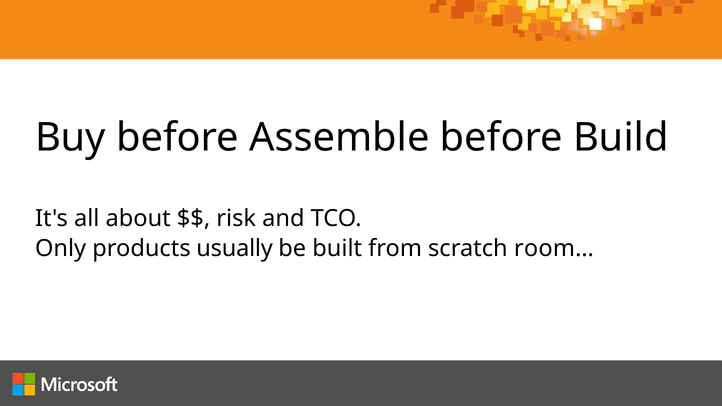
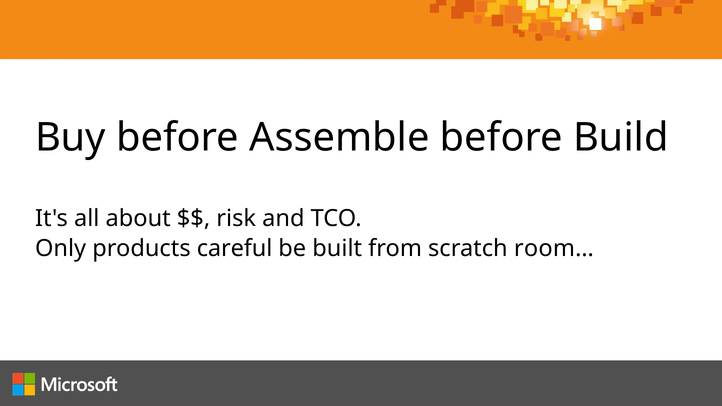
usually: usually -> careful (235, 249)
